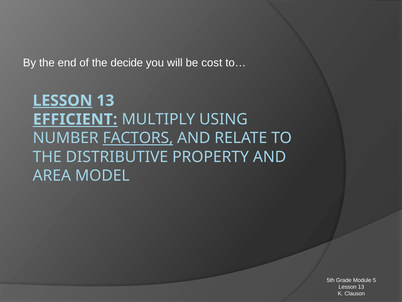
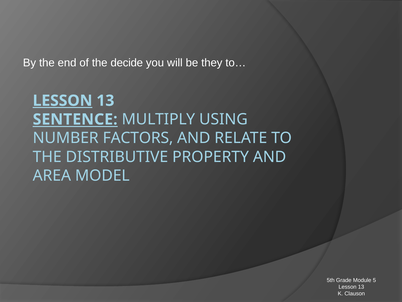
cost: cost -> they (212, 63)
EFFICIENT: EFFICIENT -> SENTENCE (75, 119)
FACTORS underline: present -> none (138, 138)
